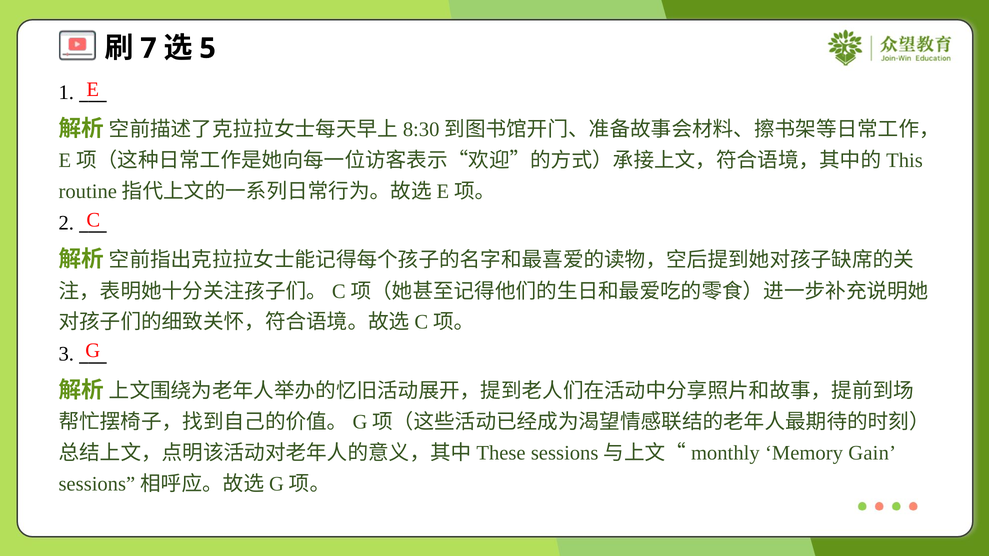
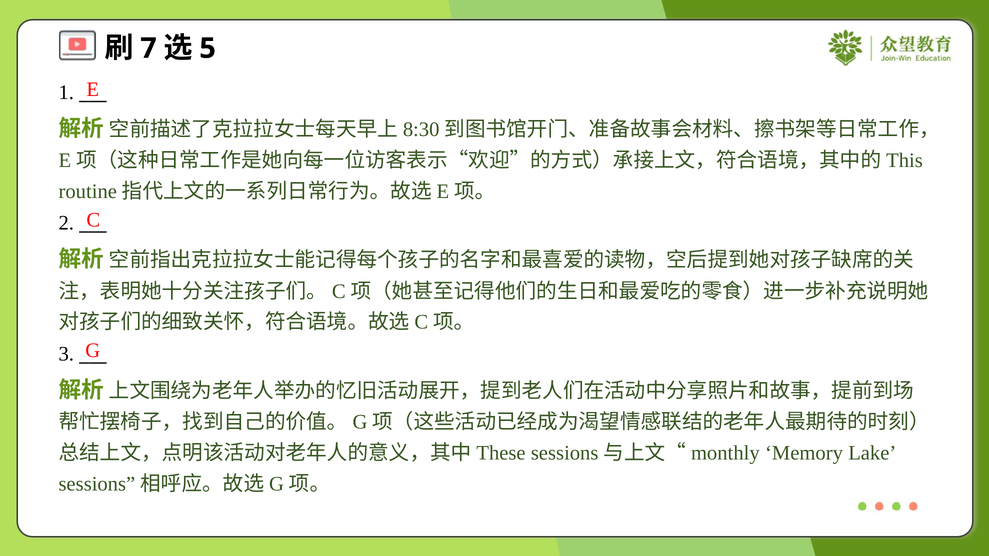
Gain: Gain -> Lake (872, 453)
